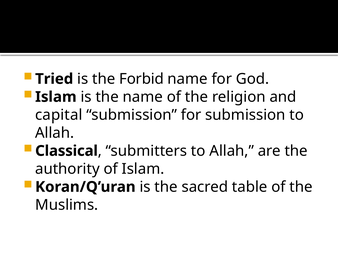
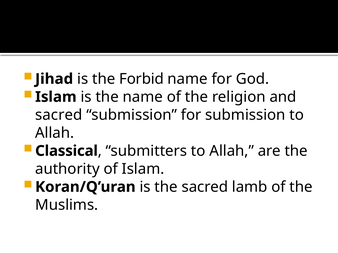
Tried: Tried -> Jihad (54, 79)
capital: capital -> sacred (59, 115)
table: table -> lamb (250, 187)
